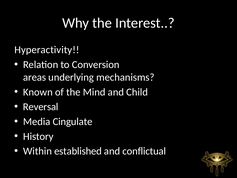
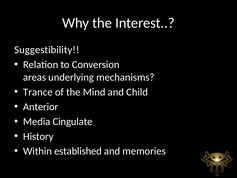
Hyperactivity: Hyperactivity -> Suggestibility (47, 50)
Known: Known -> Trance (38, 92)
Reversal: Reversal -> Anterior (41, 107)
conflictual: conflictual -> memories (144, 151)
